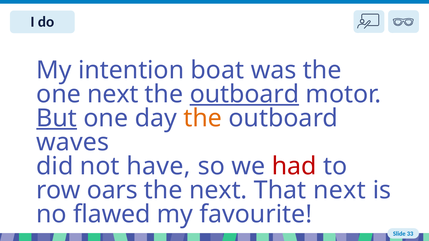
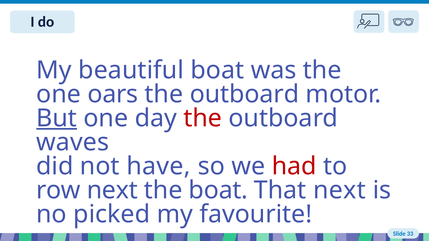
intention: intention -> beautiful (131, 70)
one next: next -> oars (113, 94)
outboard underline: present -> none (244, 94)
the colour: orange -> red (203, 118)
row oars: oars -> next (112, 190)
the next: next -> boat (218, 190)
flawed: flawed -> picked (112, 214)
